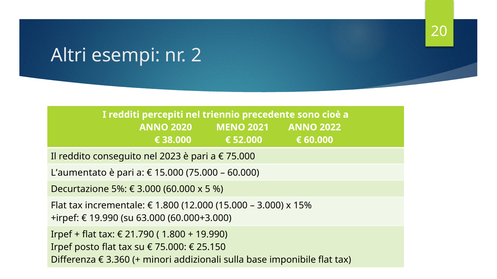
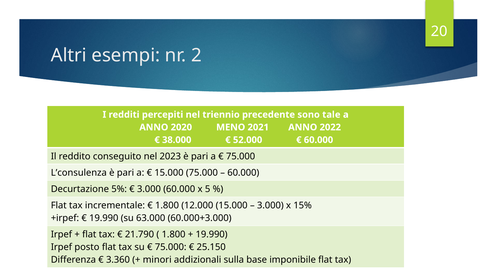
cioè: cioè -> tale (331, 115)
L’aumentato: L’aumentato -> L’consulenza (79, 173)
